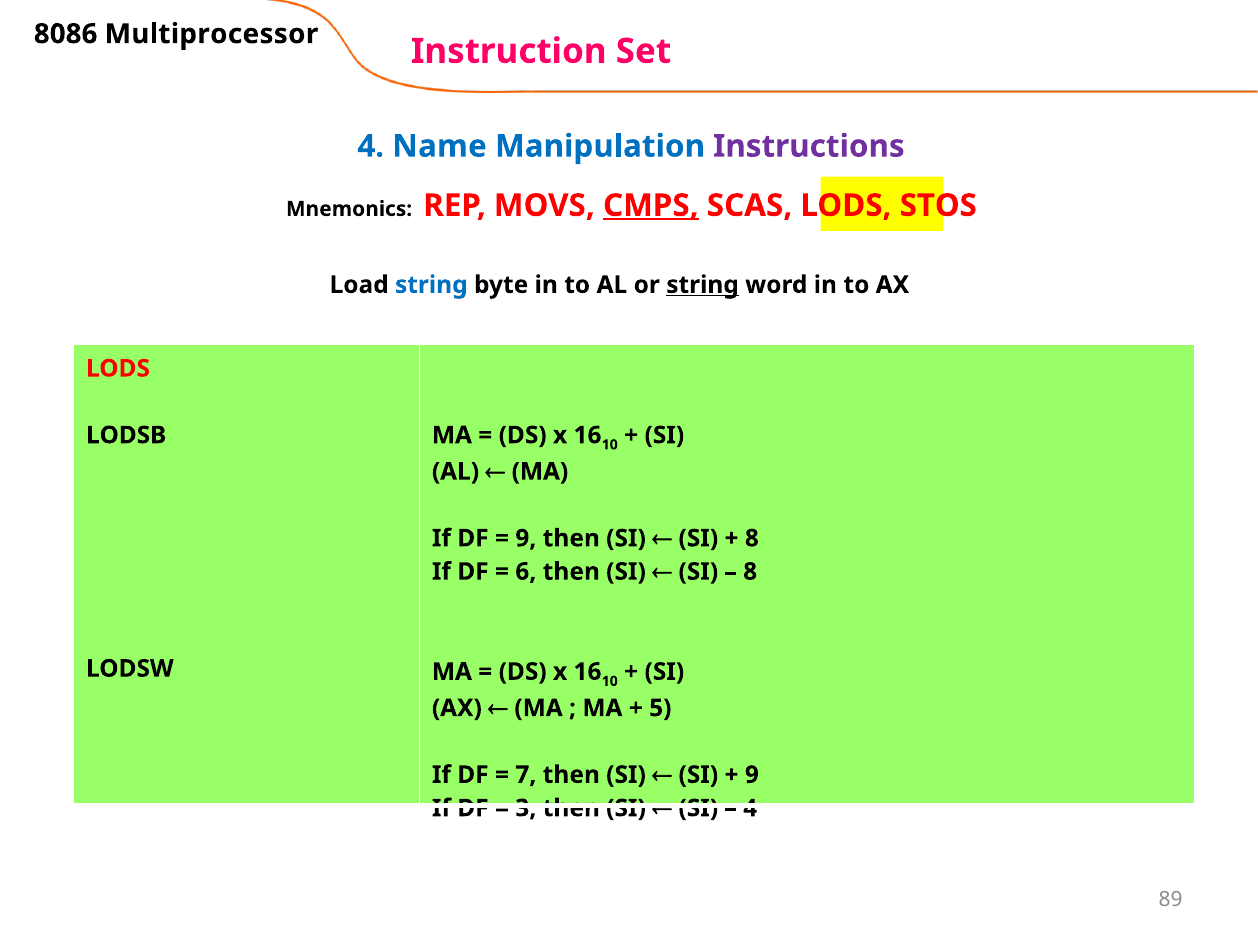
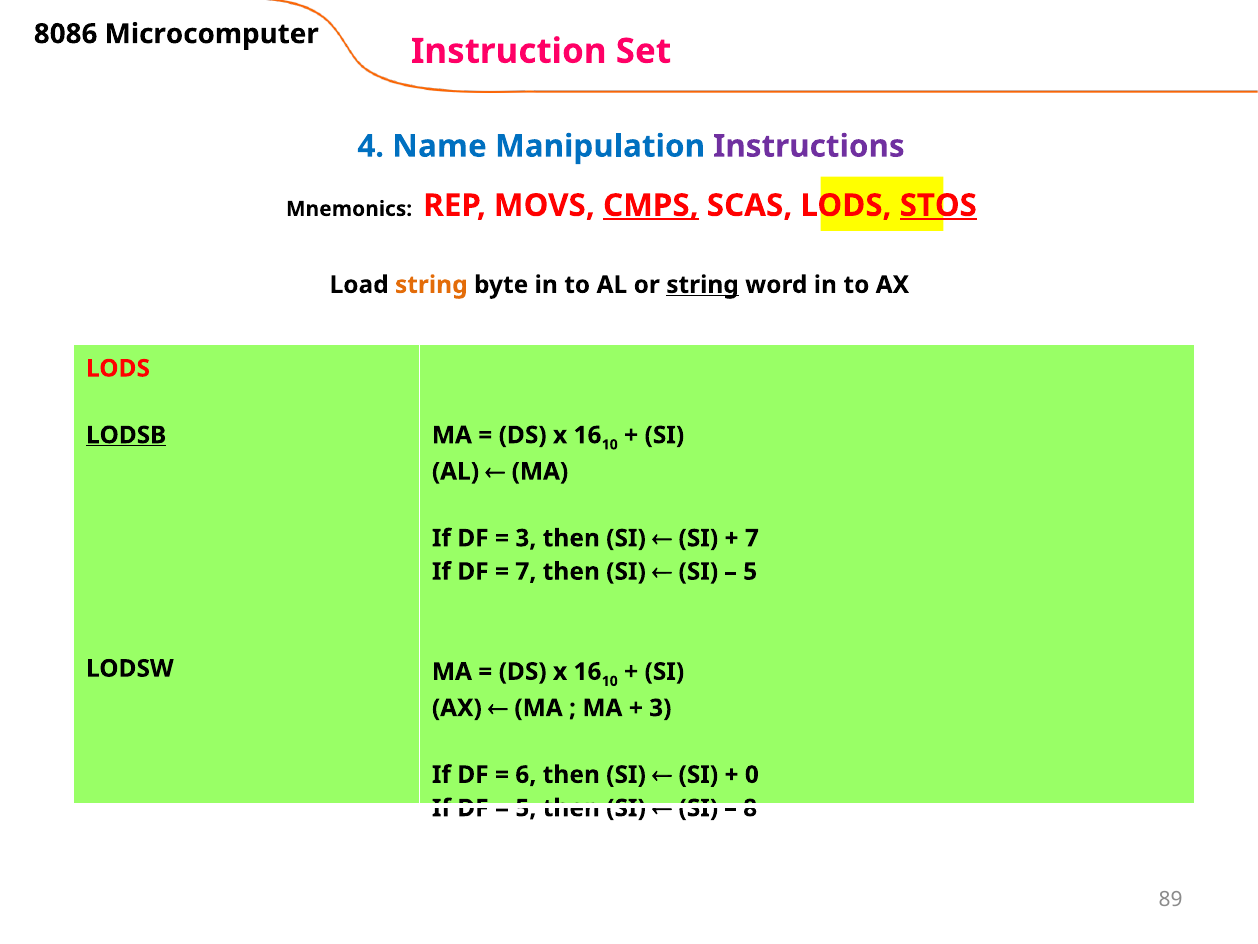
Multiprocessor: Multiprocessor -> Microcomputer (212, 34)
STOS underline: none -> present (938, 205)
string colour: blue -> orange (431, 285)
LODSB underline: none -> present (126, 435)
9: 9 -> 3 (526, 538)
8: 8 -> 7 (752, 538)
6: 6 -> 7 (526, 571)
8: 8 -> 5 (750, 571)
5: 5 -> 3 (660, 708)
7: 7 -> 6 (526, 774)
9: 9 -> 0 (752, 774)
3: 3 -> 5 (526, 808)
4: 4 -> 8 (750, 808)
